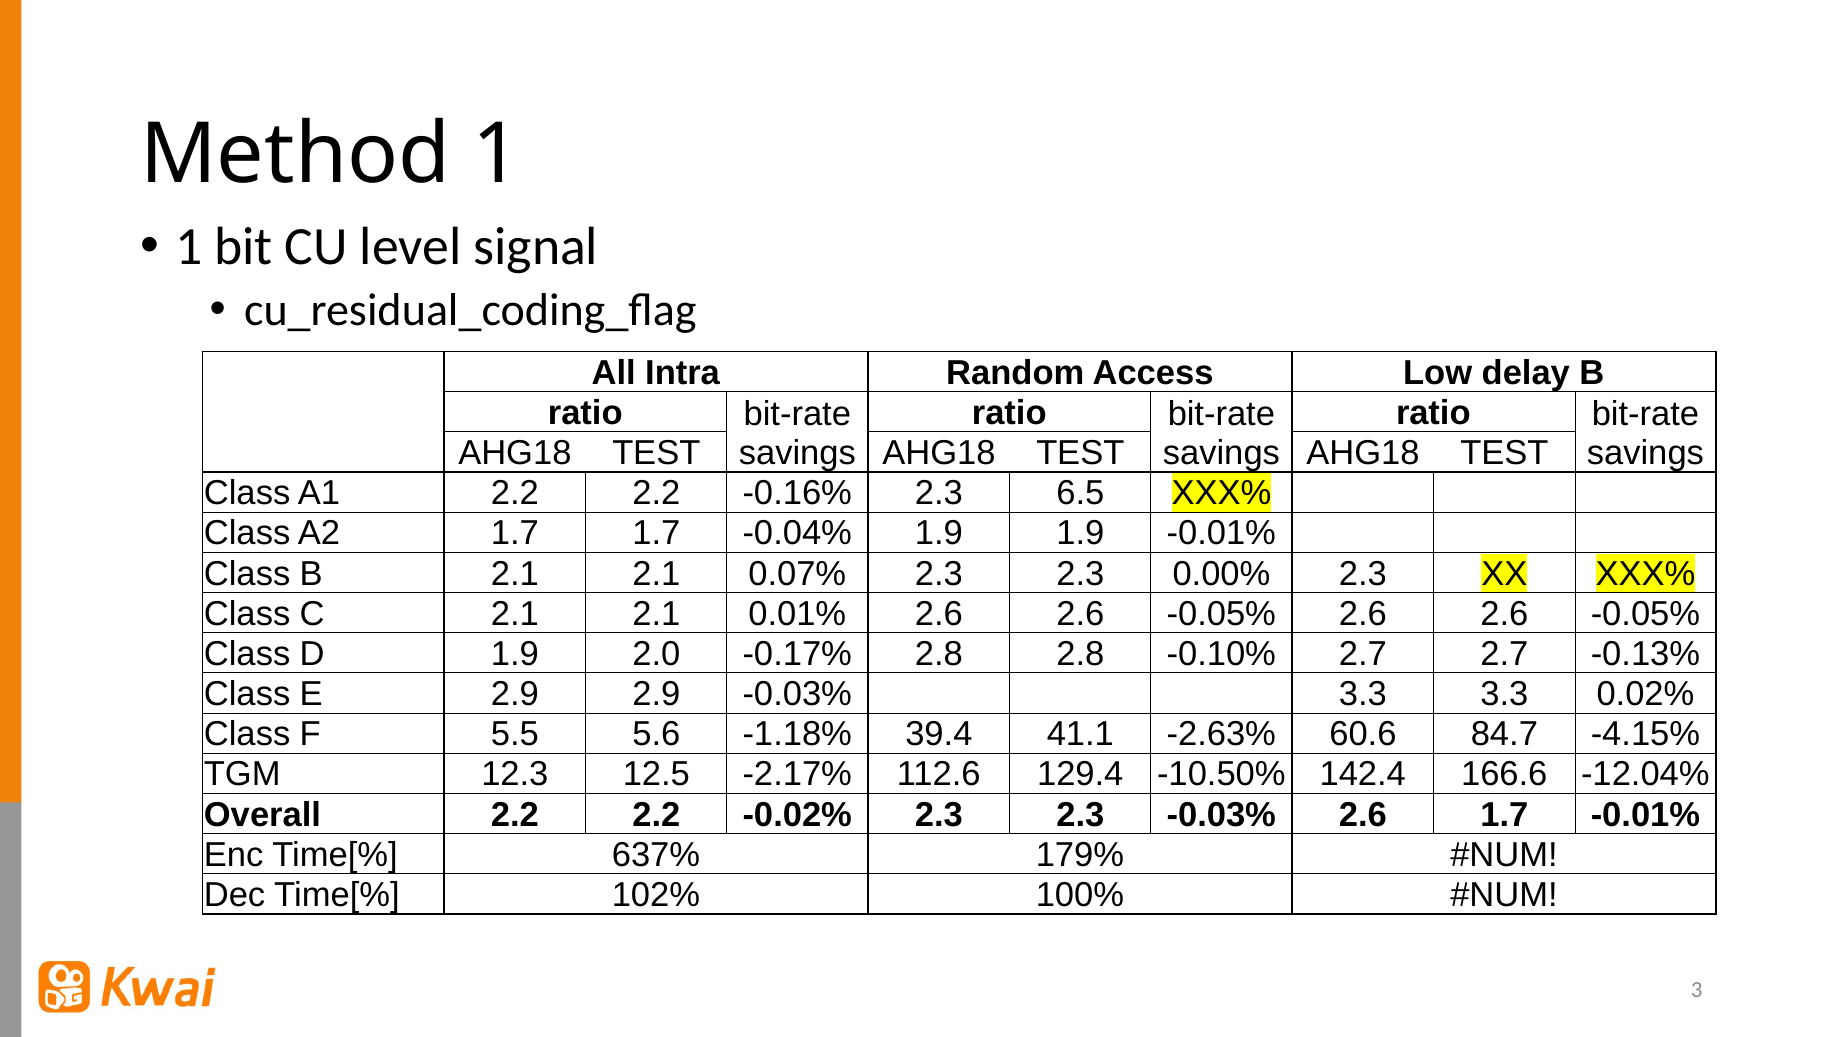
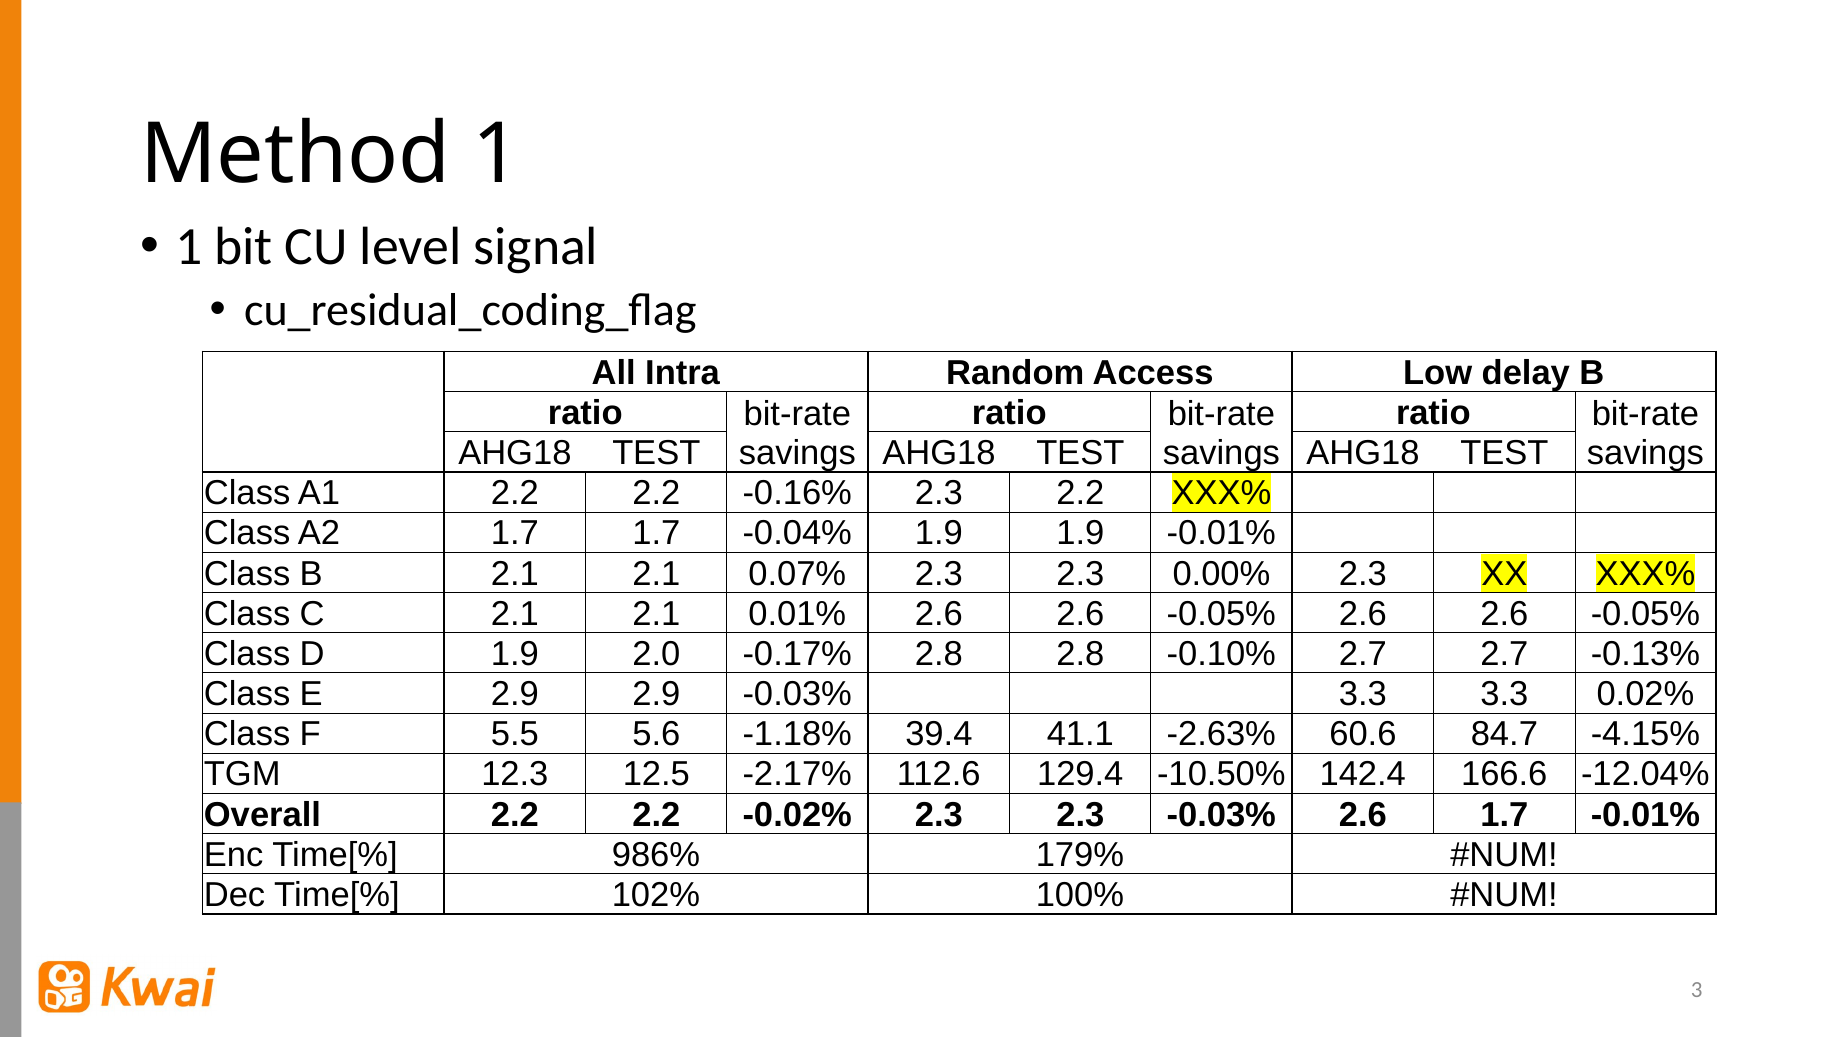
2.3 6.5: 6.5 -> 2.2 (1080, 493)
637%: 637% -> 986% (656, 855)
